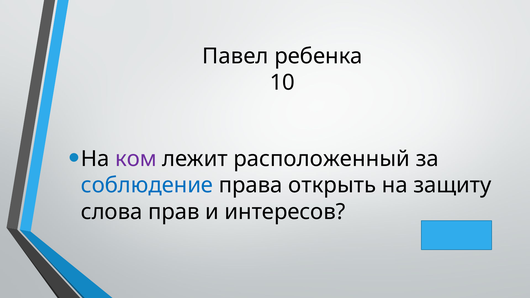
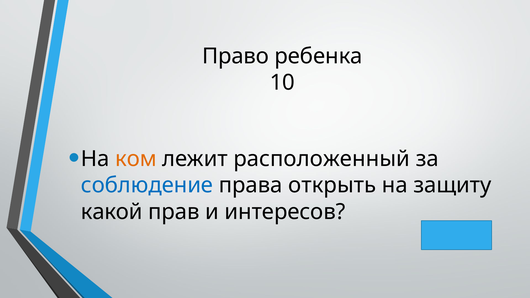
Павел: Павел -> Право (236, 56)
ком colour: purple -> orange (136, 159)
слова: слова -> какой (112, 212)
